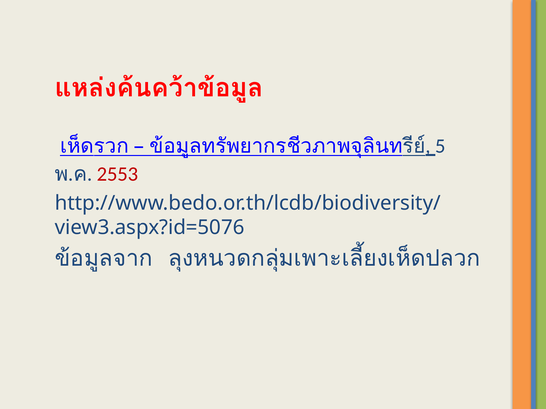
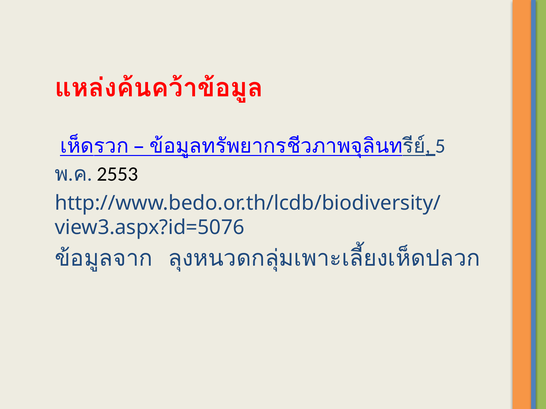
2553 colour: red -> black (118, 174)
